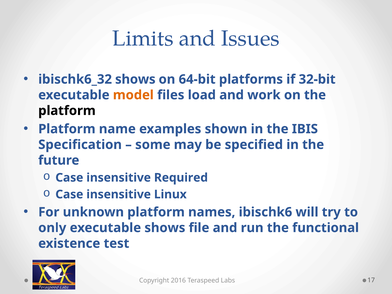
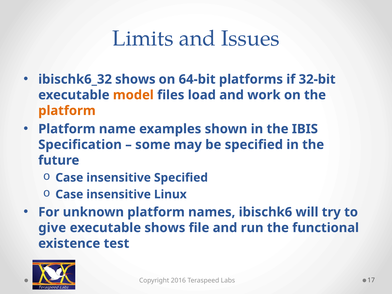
platform colour: black -> orange (67, 111)
insensitive Required: Required -> Specified (181, 178)
only: only -> give (52, 228)
